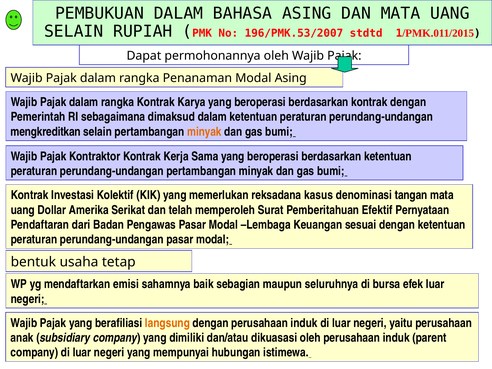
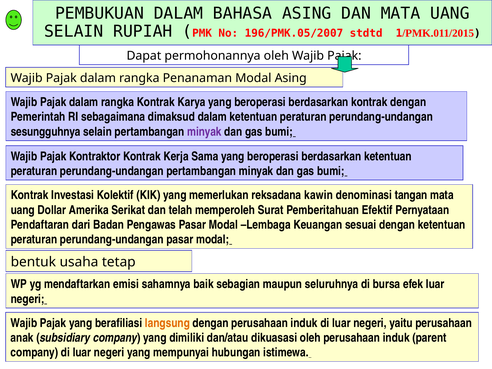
196/PMK.53/2007: 196/PMK.53/2007 -> 196/PMK.05/2007 (294, 33)
mengkreditkan: mengkreditkan -> sesungguhnya (46, 132)
minyak colour: orange -> purple (204, 132)
kasus: kasus -> kawin (319, 195)
